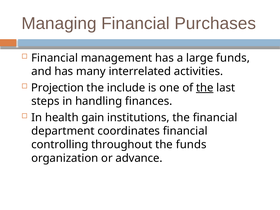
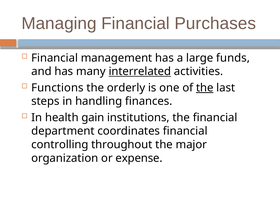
interrelated underline: none -> present (140, 71)
Projection: Projection -> Functions (57, 88)
include: include -> orderly (126, 88)
the funds: funds -> major (191, 145)
advance: advance -> expense (139, 158)
